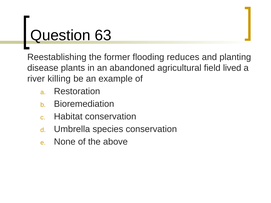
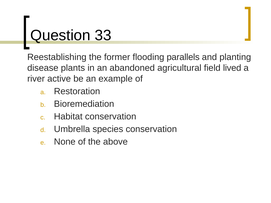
63: 63 -> 33 (103, 35)
reduces: reduces -> parallels (183, 57)
killing: killing -> active (59, 79)
